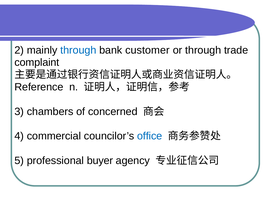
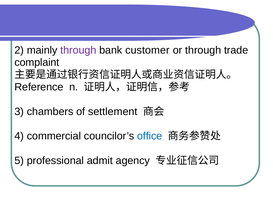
through colour: blue -> purple (78, 50)
concerned: concerned -> settlement (113, 112)
buyer: buyer -> admit (100, 161)
